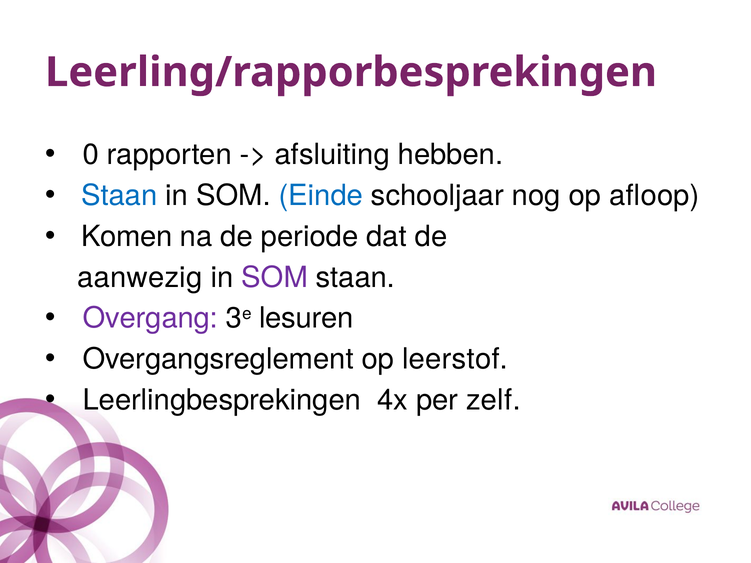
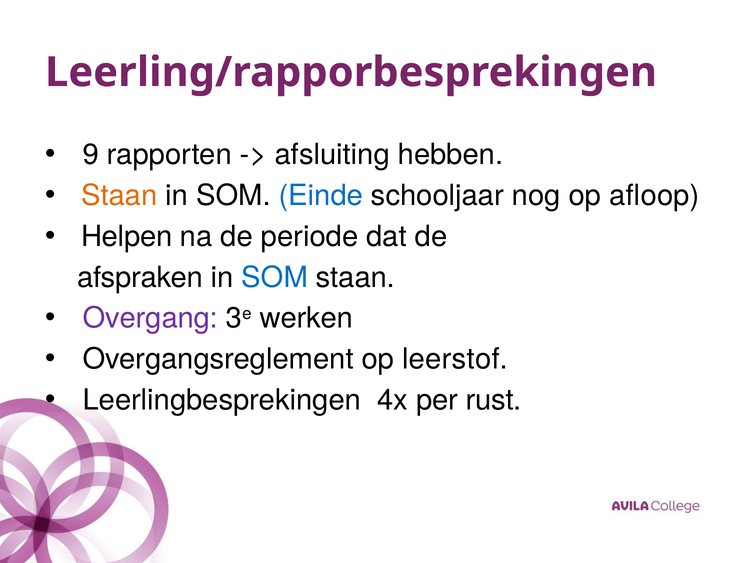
0: 0 -> 9 (91, 155)
Staan colour: blue -> orange (119, 196)
Komen: Komen -> Helpen (127, 237)
aanwezig: aanwezig -> afspraken (140, 278)
SOM colour: purple -> blue (275, 278)
lesuren: lesuren -> werken (306, 318)
zelf: zelf -> rust (494, 400)
